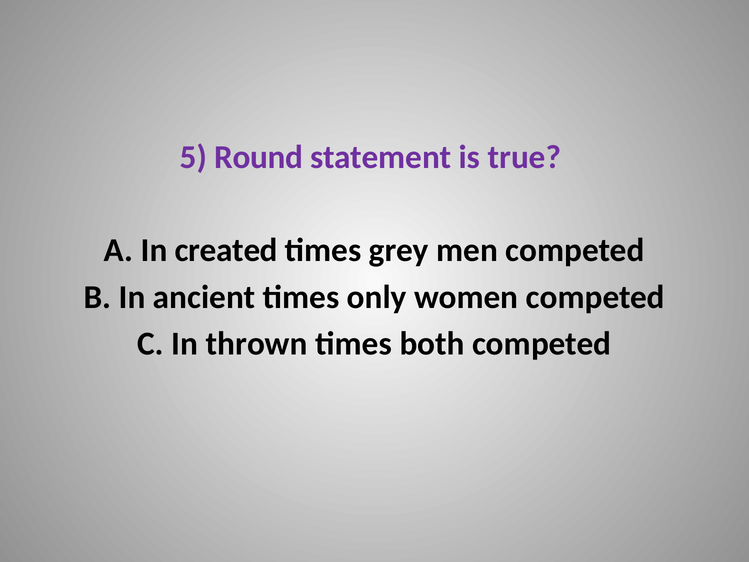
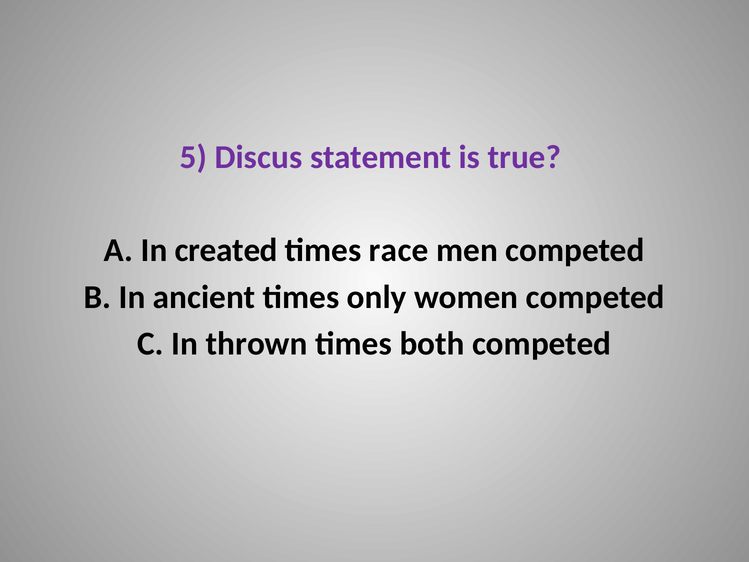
Round: Round -> Discus (259, 157)
grey: grey -> race (399, 250)
